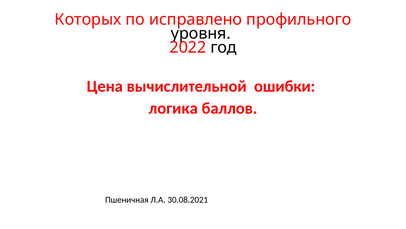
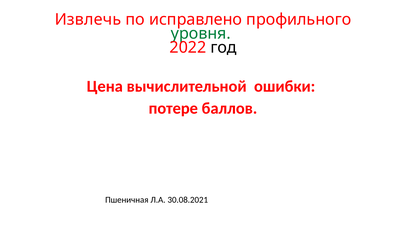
Которых: Которых -> Извлечь (88, 19)
уровня colour: black -> green (201, 33)
логика: логика -> потере (173, 108)
